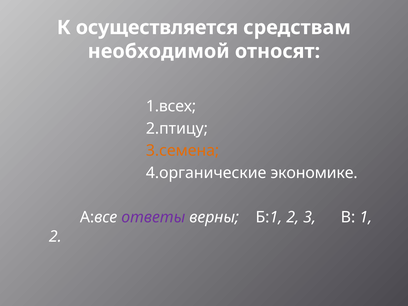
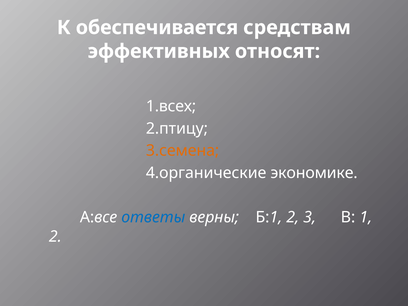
осуществляется: осуществляется -> обеспечивается (157, 28)
необходимой: необходимой -> эффективных (159, 51)
ответы colour: purple -> blue (153, 217)
